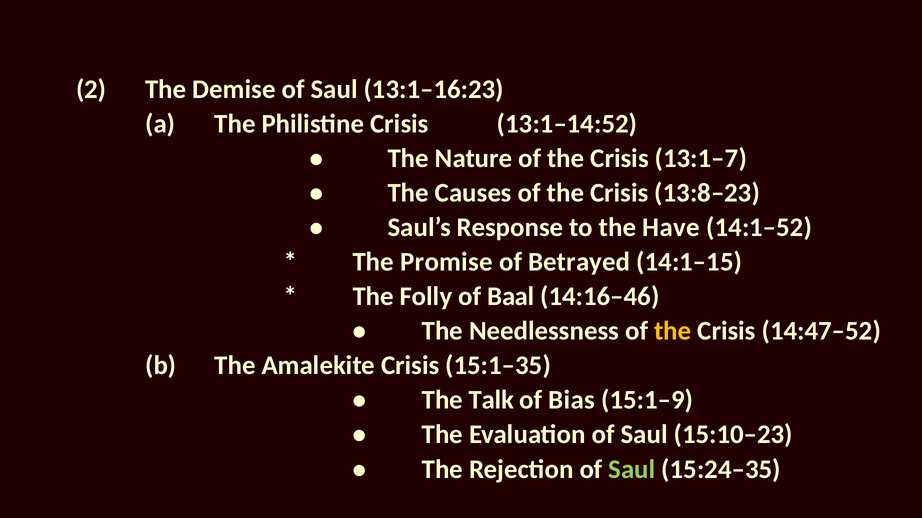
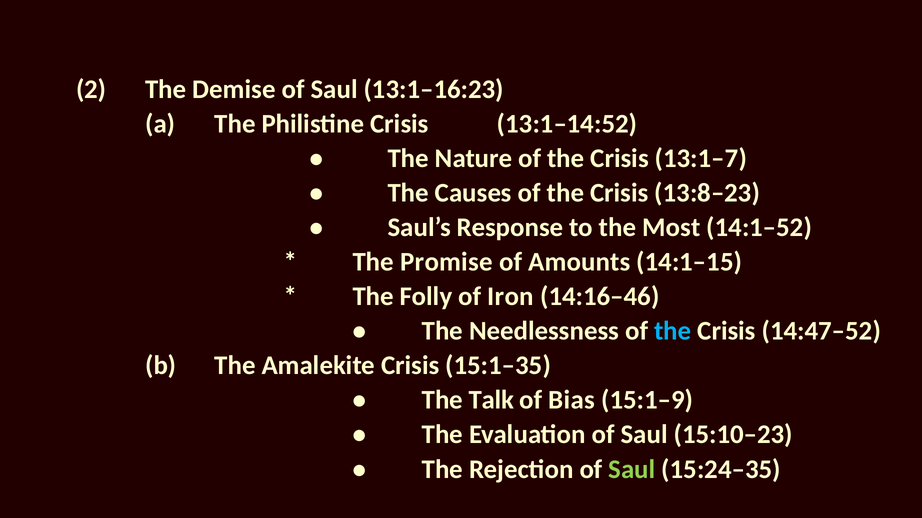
Have: Have -> Most (671, 228)
Betrayed: Betrayed -> Amounts (579, 262)
Baal: Baal -> Iron (511, 297)
the colour: yellow -> light blue (673, 332)
